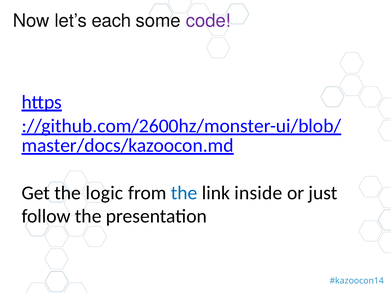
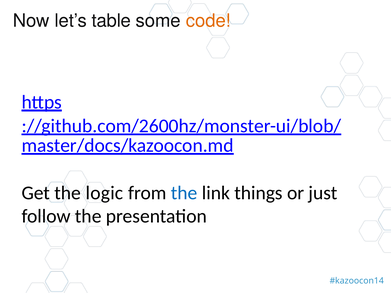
each: each -> table (111, 21)
code colour: purple -> orange (208, 21)
inside: inside -> things (258, 193)
